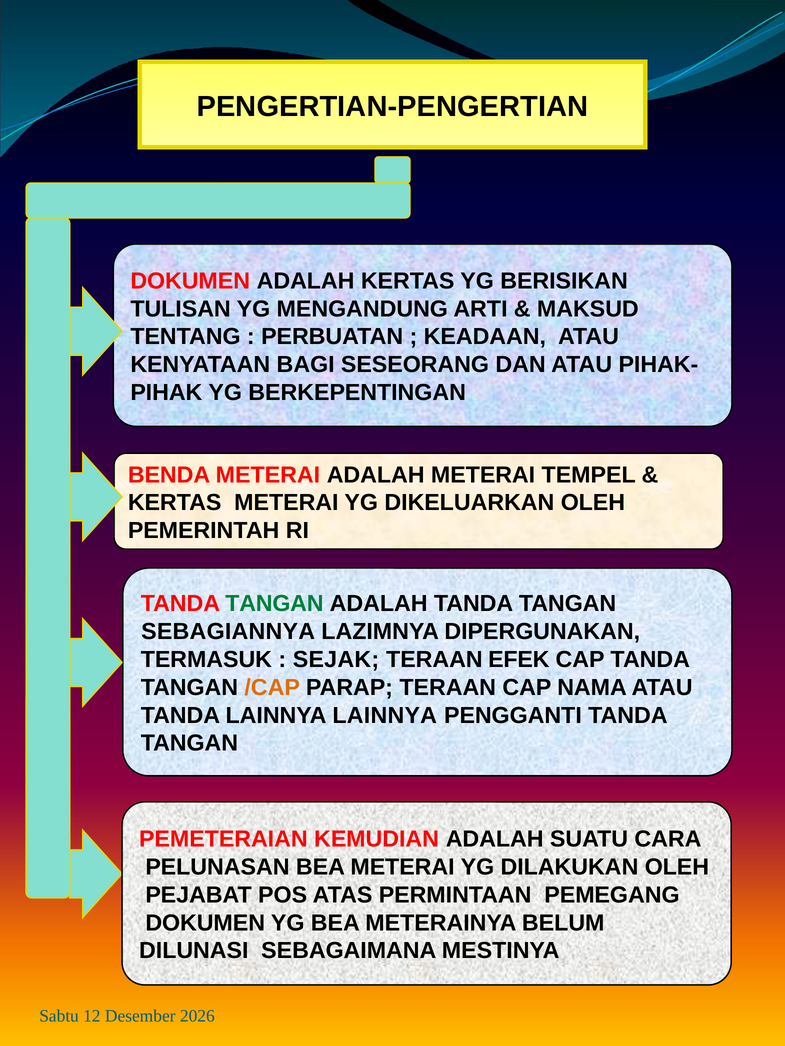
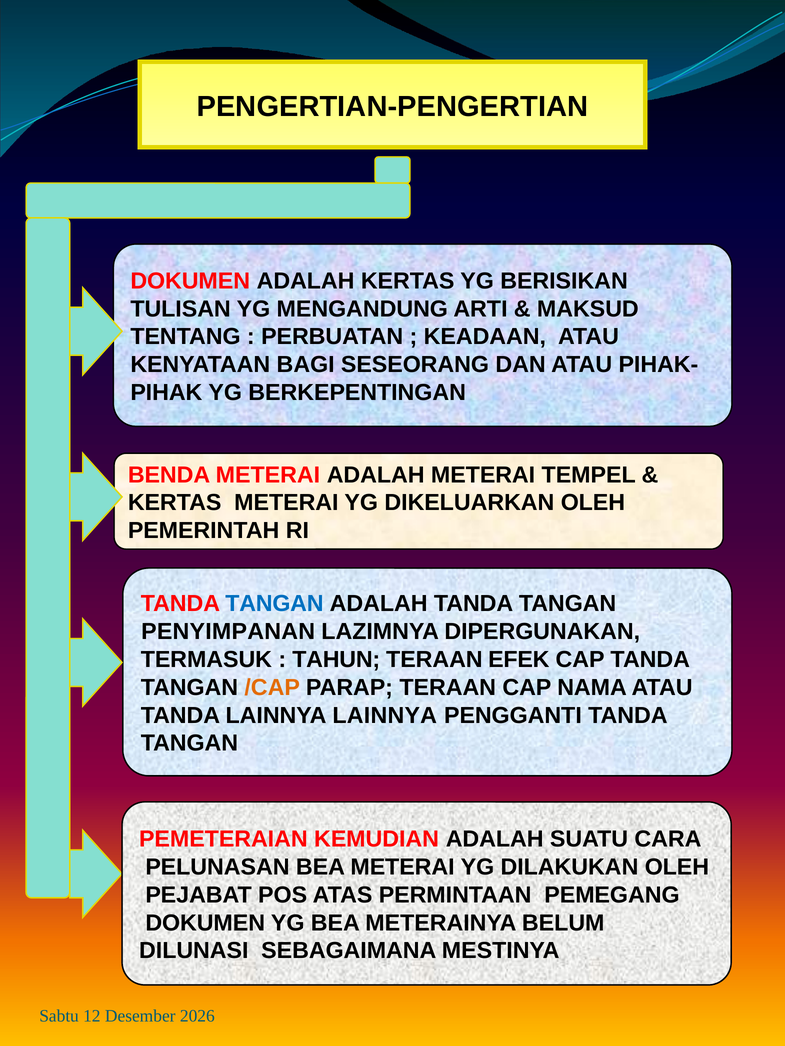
TANGAN colour: green -> blue (274, 604)
SEBAGIANNYA: SEBAGIANNYA -> PENYIMPANAN (228, 632)
SEJAK: SEJAK -> TAHUN (336, 660)
